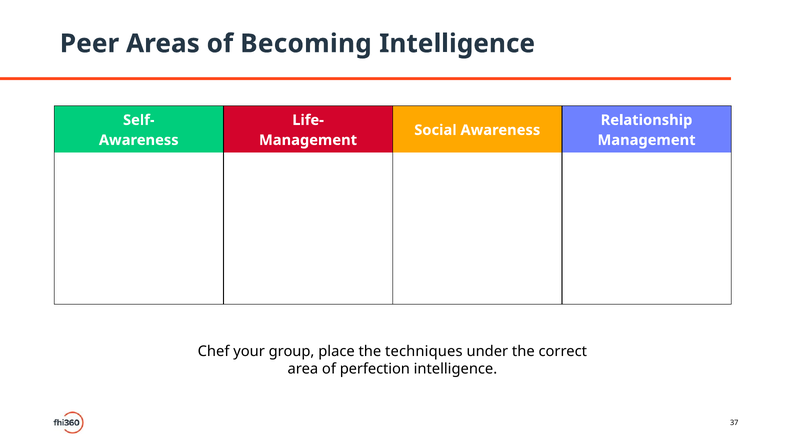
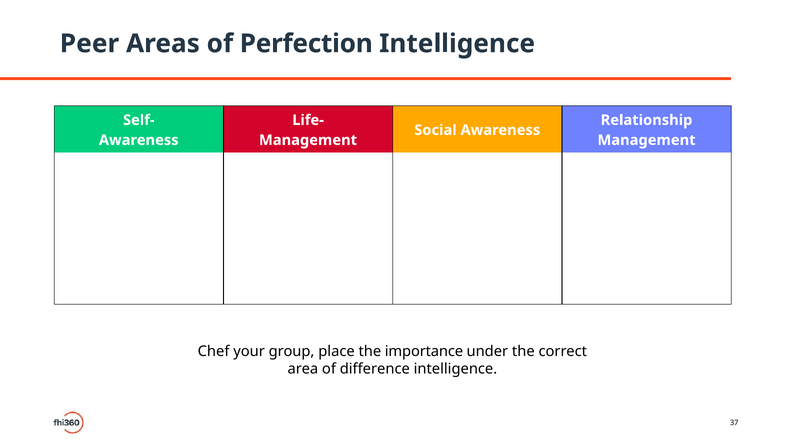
Becoming: Becoming -> Perfection (306, 44)
techniques: techniques -> importance (424, 352)
perfection: perfection -> difference (375, 369)
